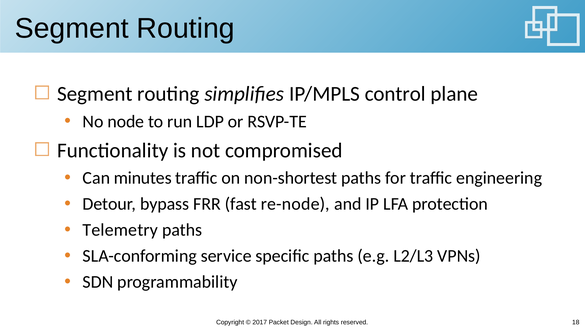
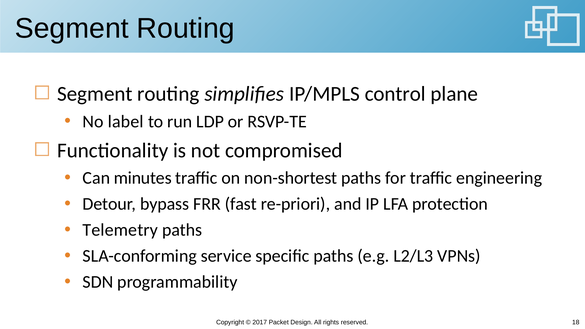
node: node -> label (126, 122)
re-node: re-node -> re-priori (295, 204)
